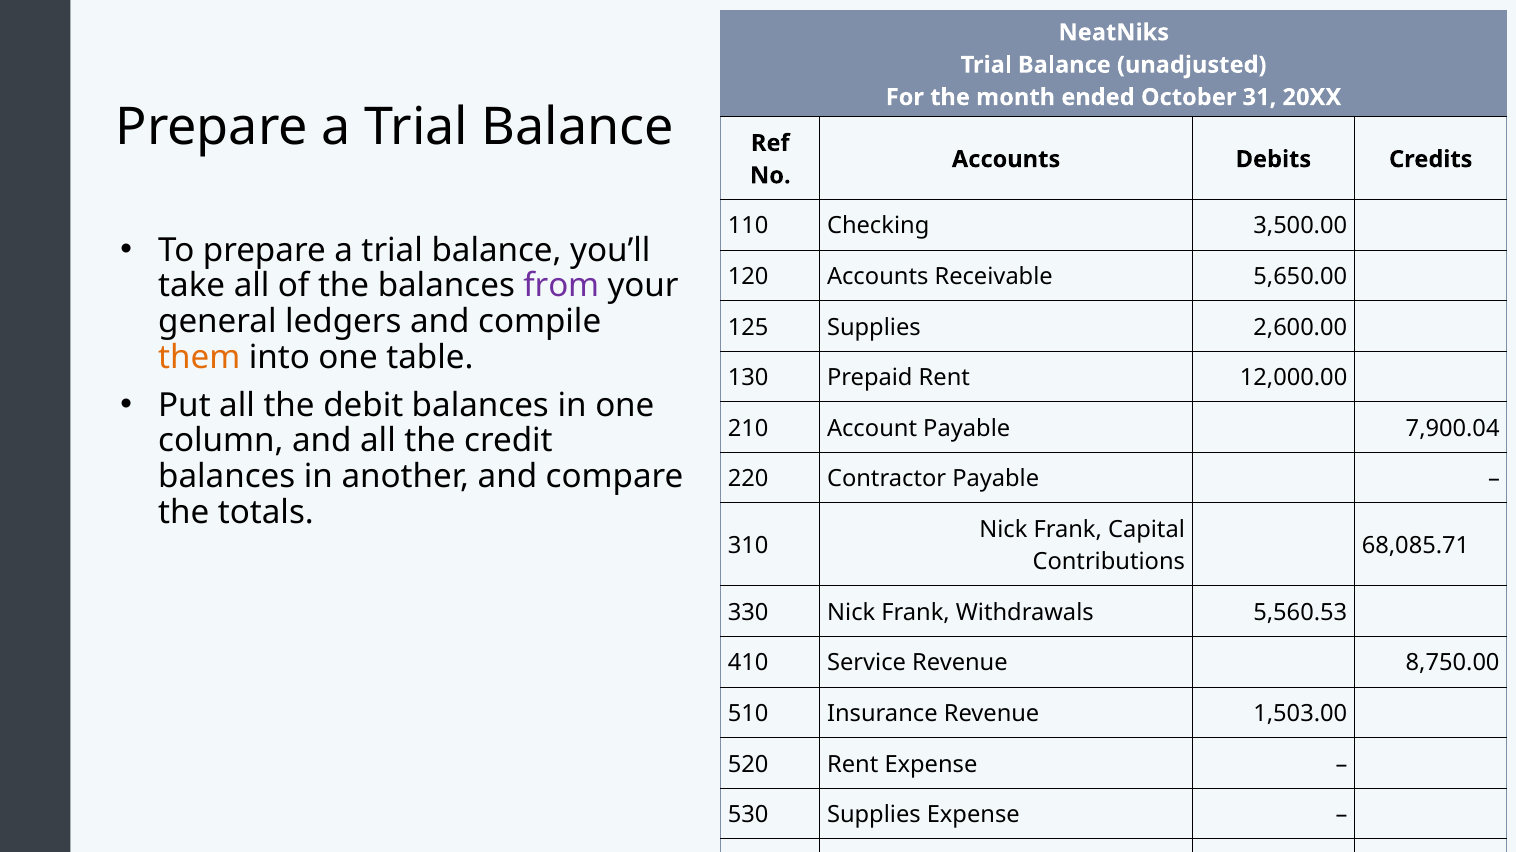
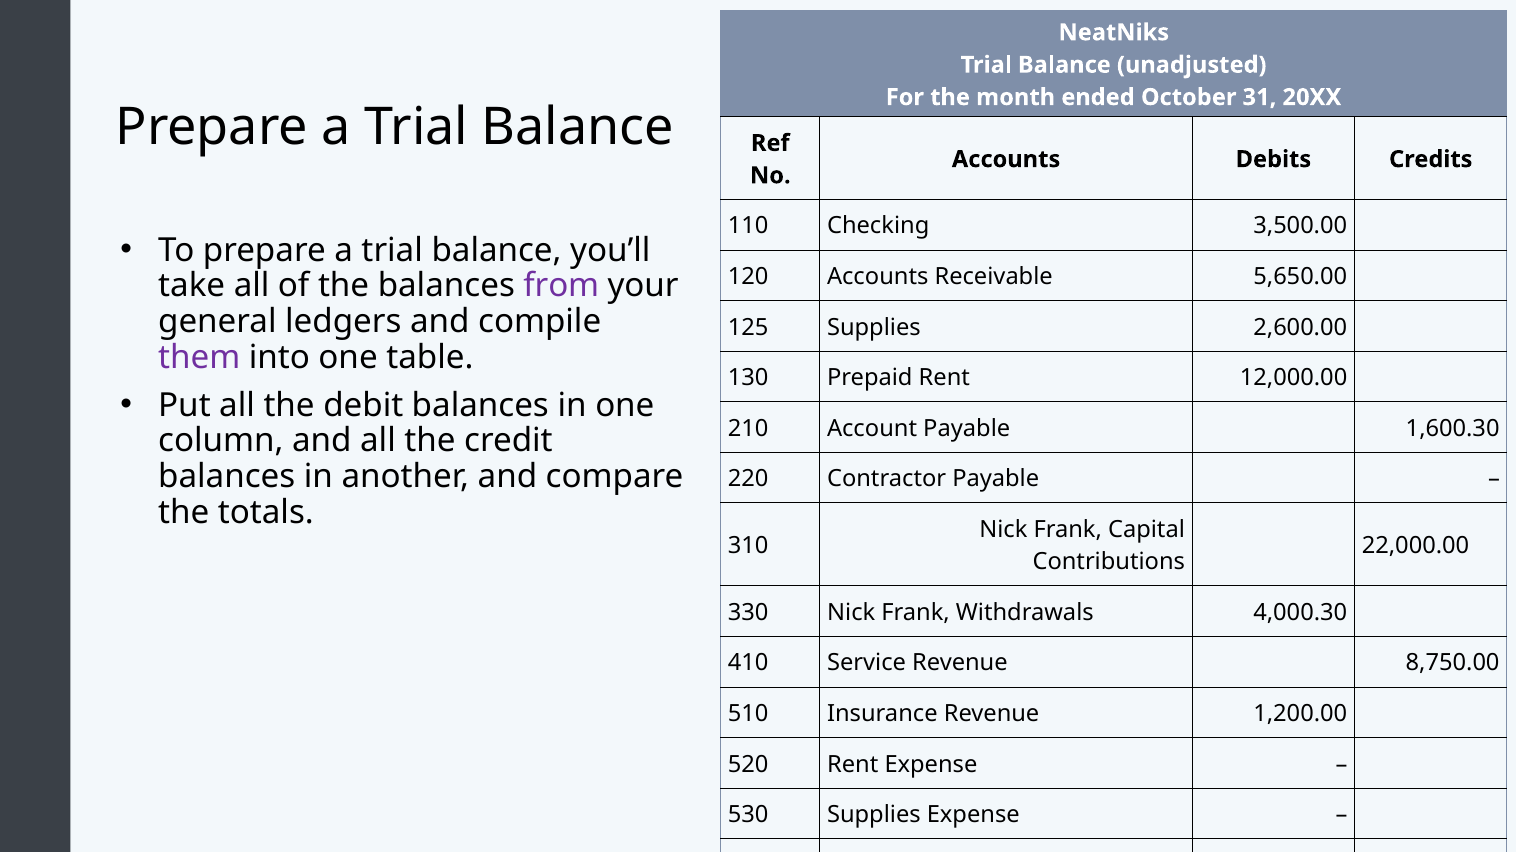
them colour: orange -> purple (199, 358)
7,900.04: 7,900.04 -> 1,600.30 (1453, 429)
68,085.71: 68,085.71 -> 22,000.00 (1416, 546)
5,560.53: 5,560.53 -> 4,000.30 (1300, 613)
1,503.00: 1,503.00 -> 1,200.00 (1300, 714)
